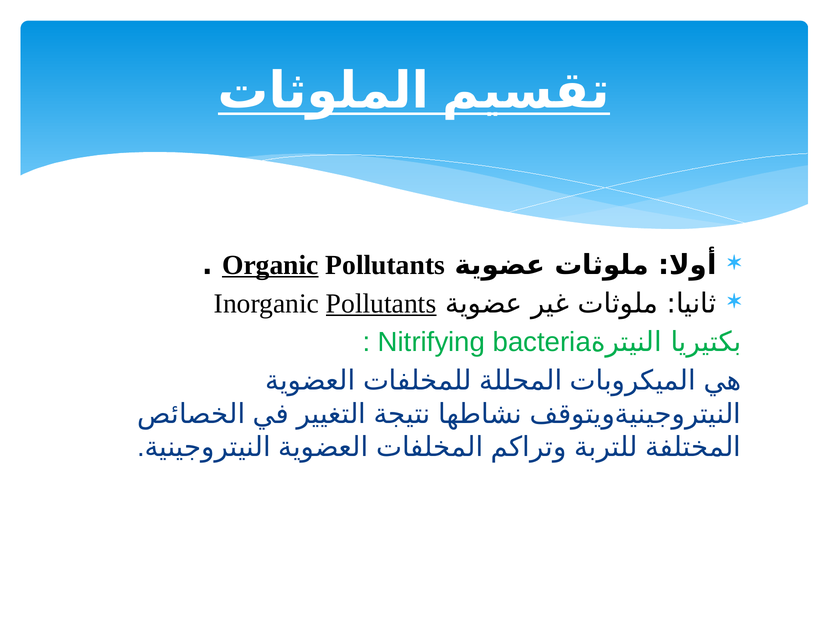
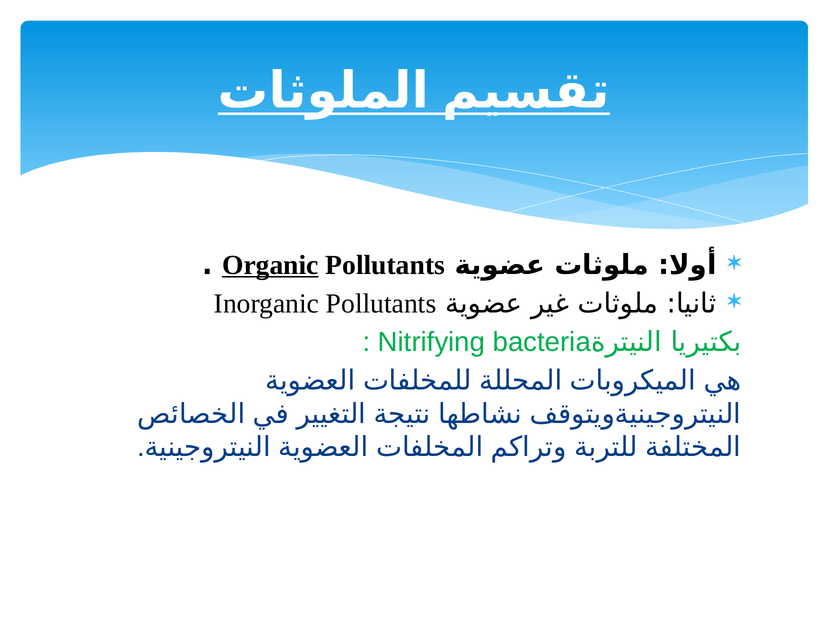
Pollutants underline: present -> none (381, 304)
